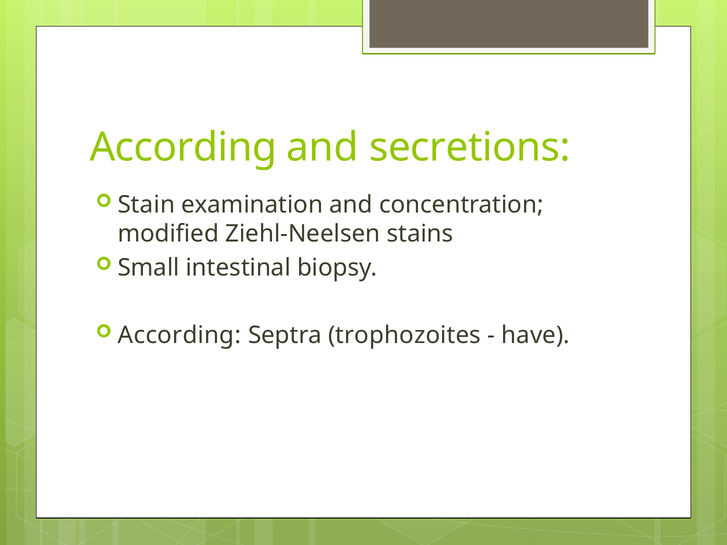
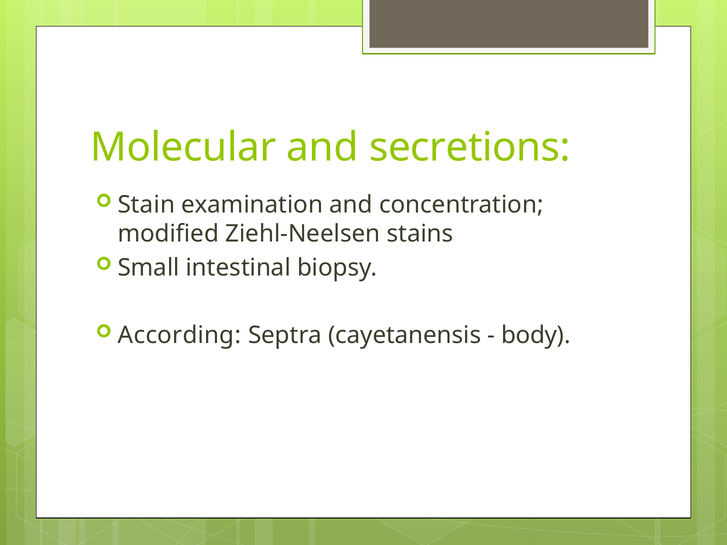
According: According -> Molecular (183, 148)
trophozoites: trophozoites -> cayetanensis (405, 335)
have: have -> body (536, 335)
